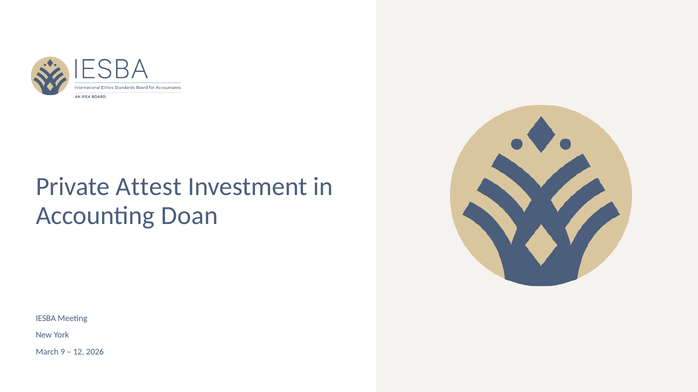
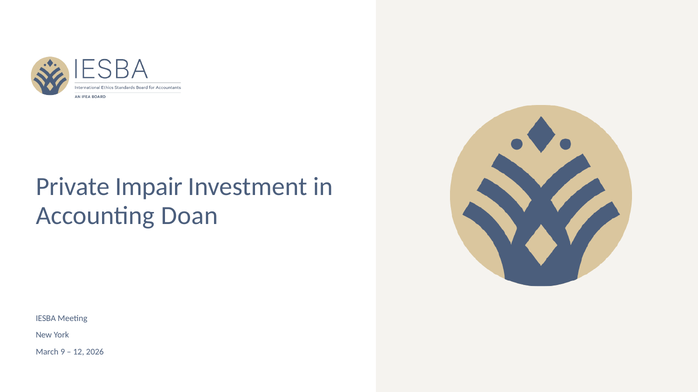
Attest: Attest -> Impair (149, 187)
